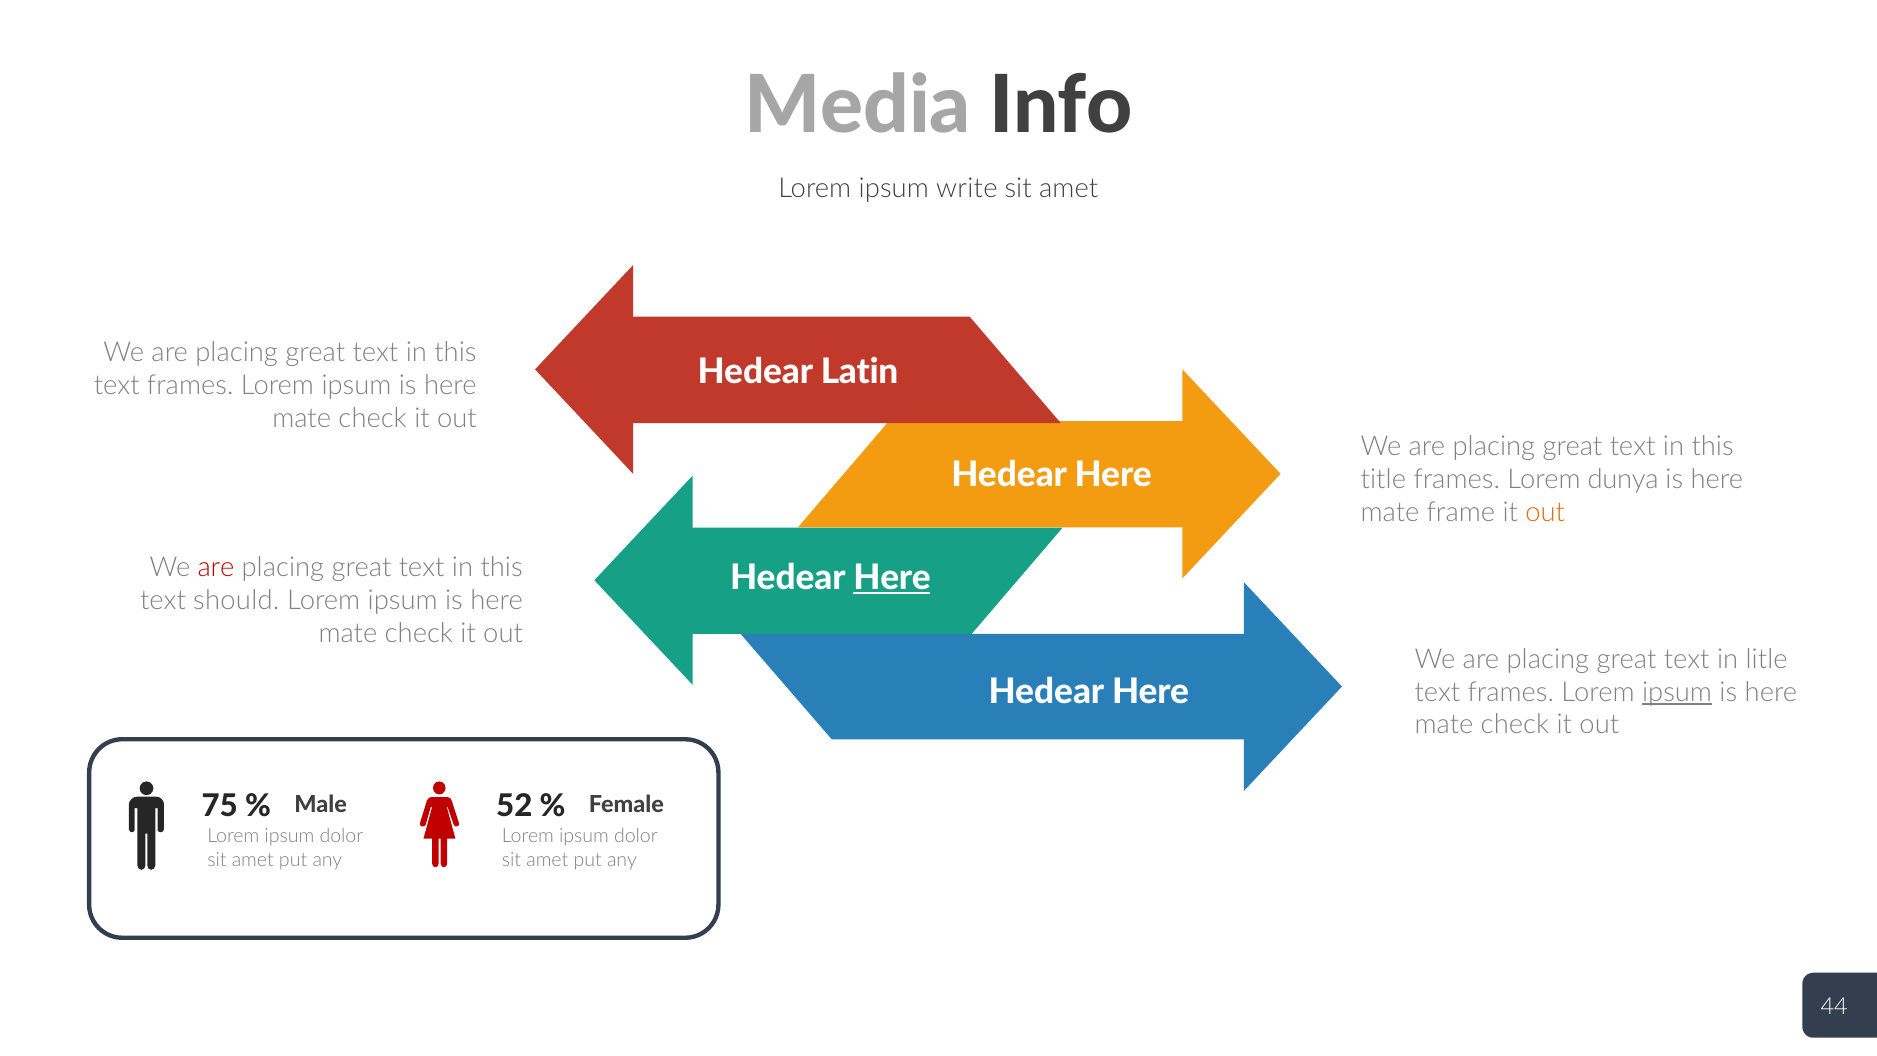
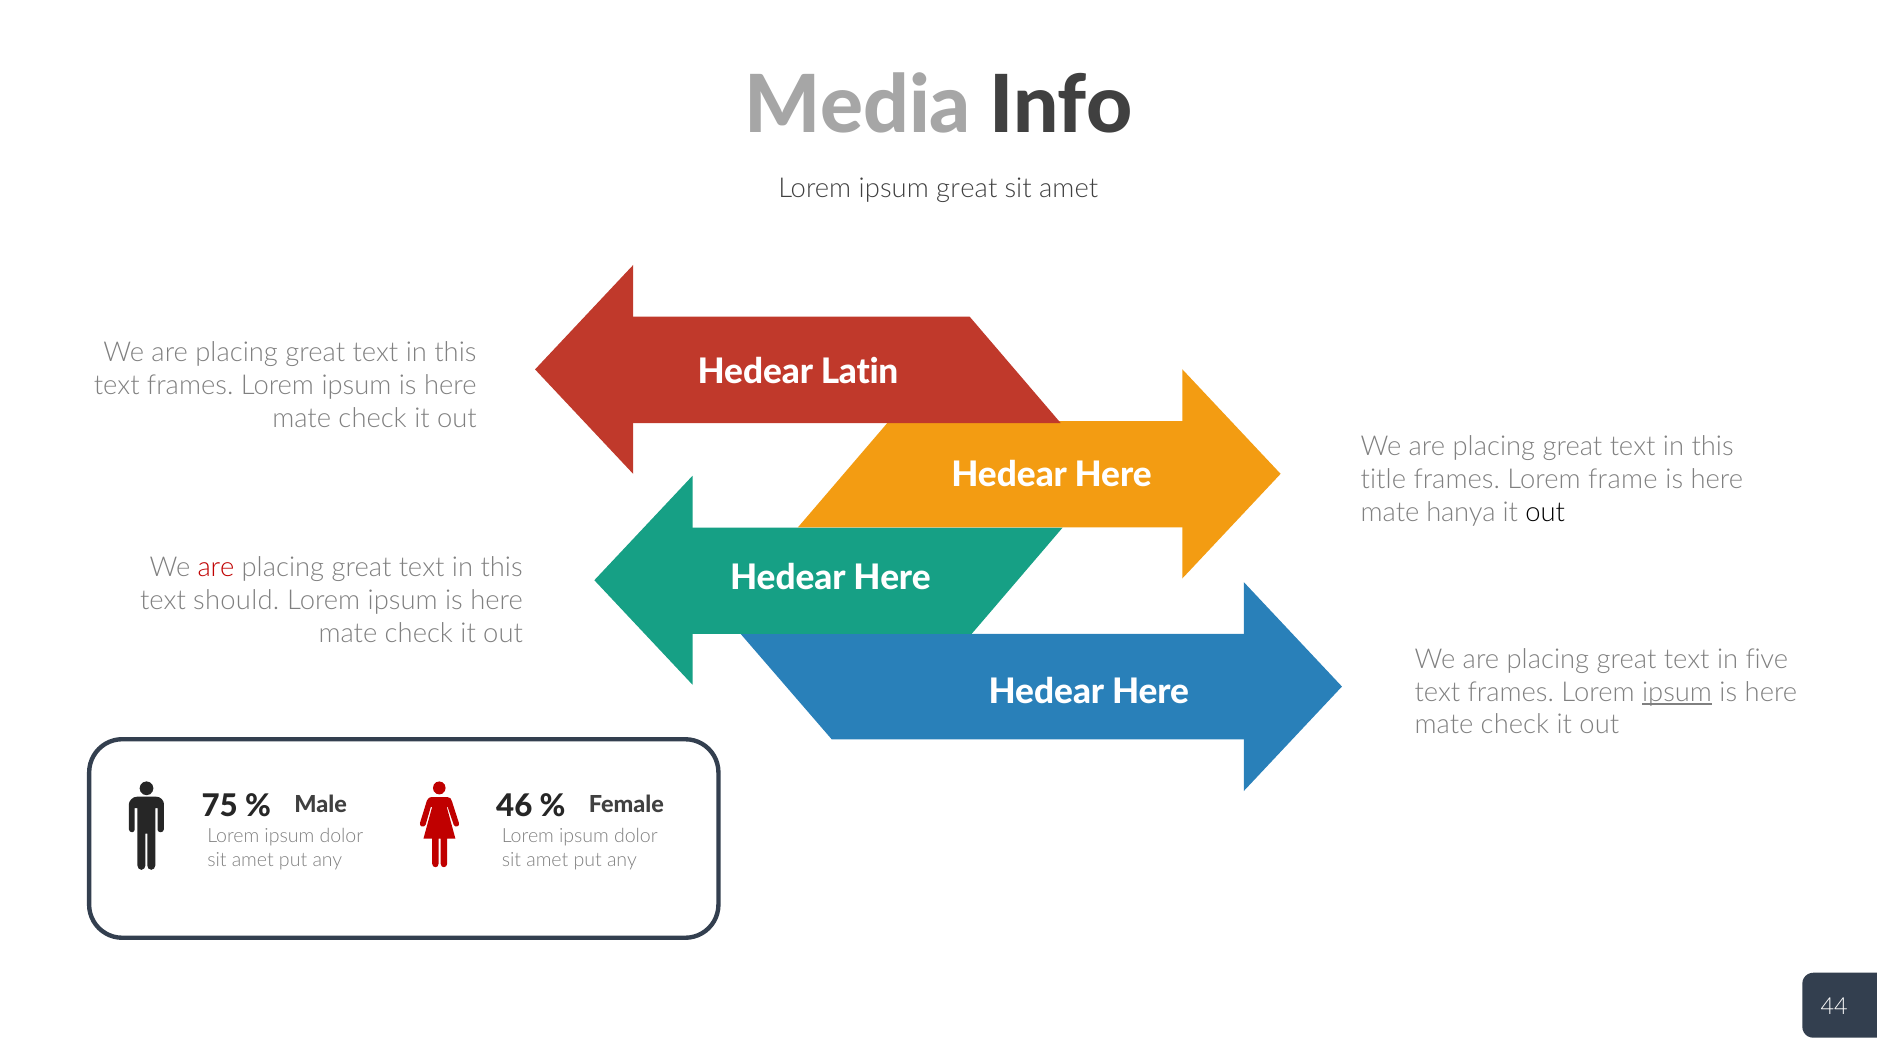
ipsum write: write -> great (967, 188)
dunya: dunya -> frame (1623, 479)
frame: frame -> hanya (1461, 512)
out colour: orange -> black (1545, 512)
Here underline: present -> none (892, 578)
litle: litle -> five (1767, 659)
52: 52 -> 46 (514, 806)
